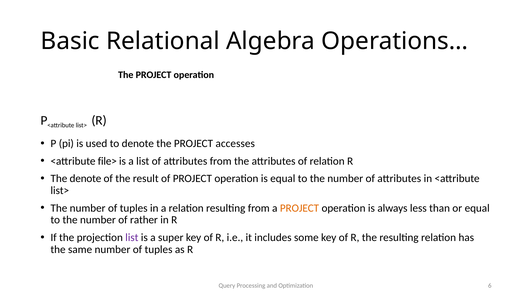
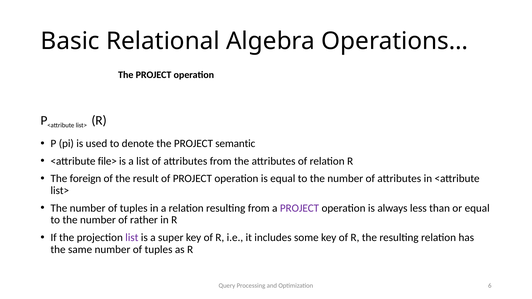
accesses: accesses -> semantic (235, 144)
The denote: denote -> foreign (85, 179)
PROJECT colour: orange -> purple (300, 208)
